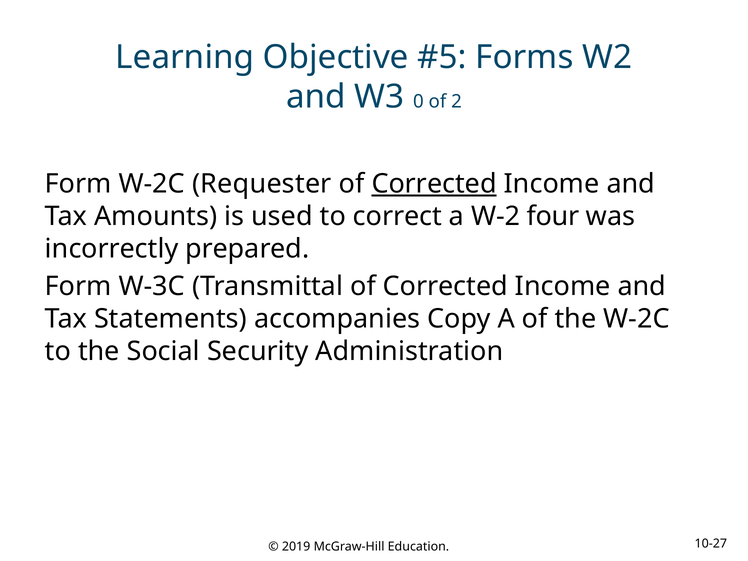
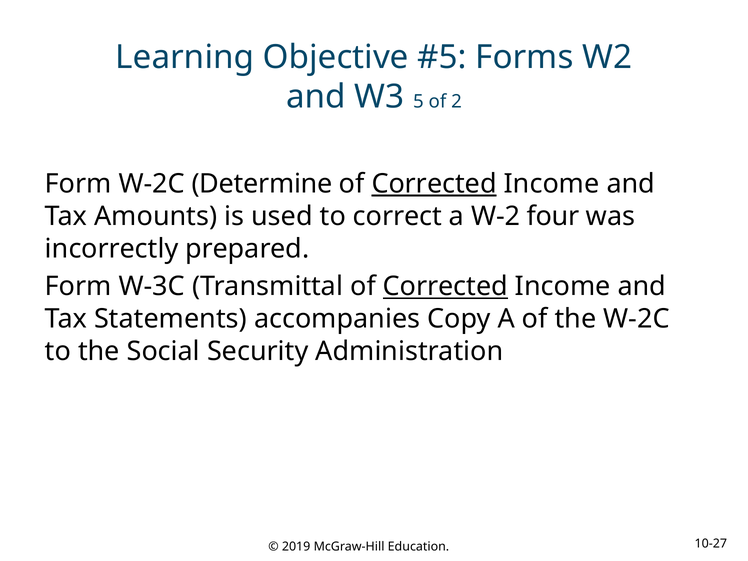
0: 0 -> 5 (418, 102)
Requester: Requester -> Determine (262, 184)
Corrected underline: none -> present (445, 286)
